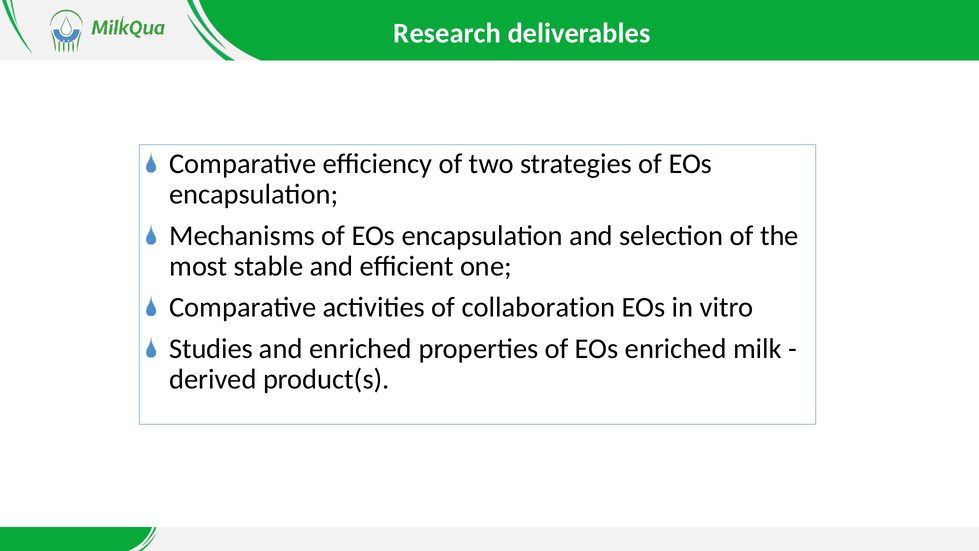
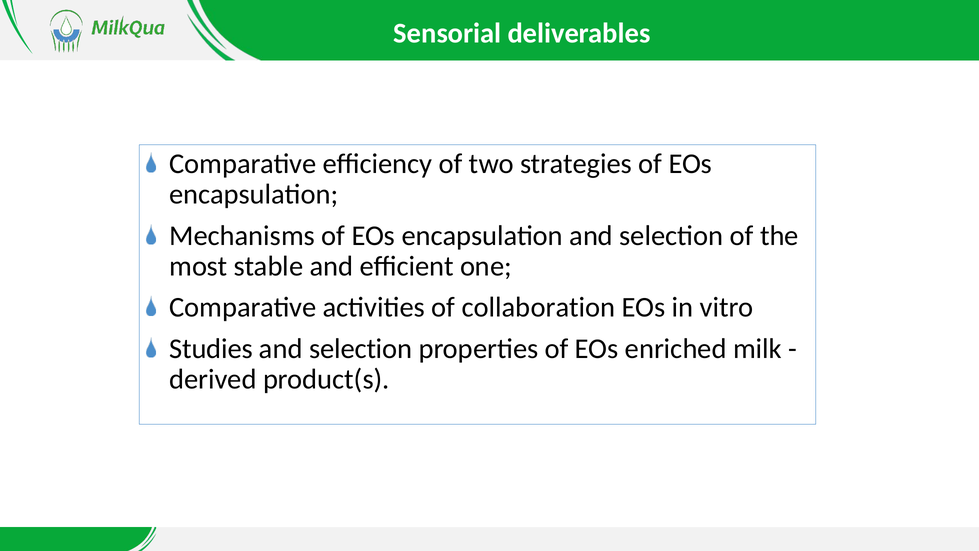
Research: Research -> Sensorial (447, 33)
enriched: enriched -> selection (361, 348)
